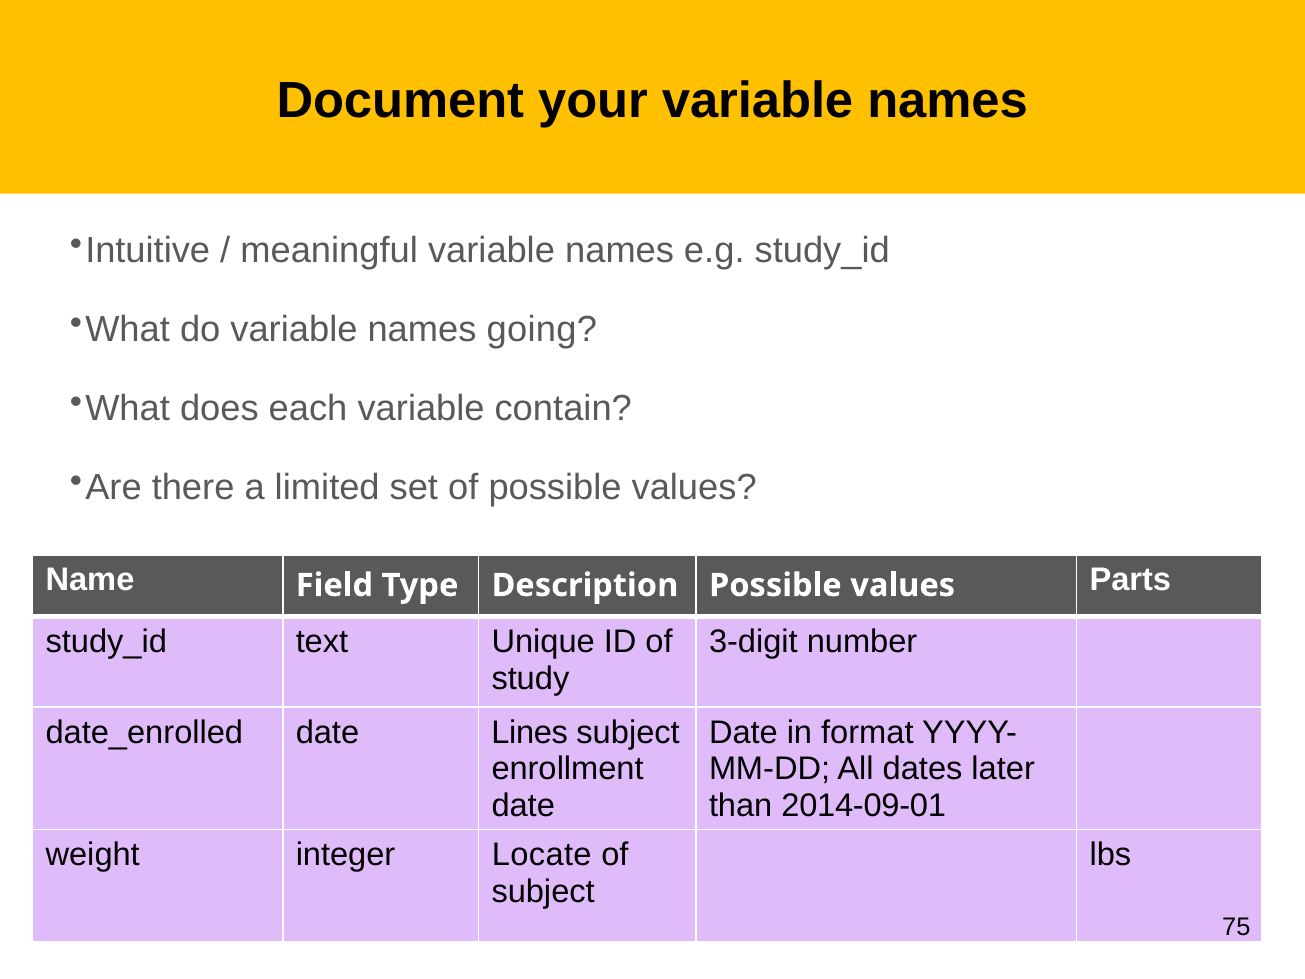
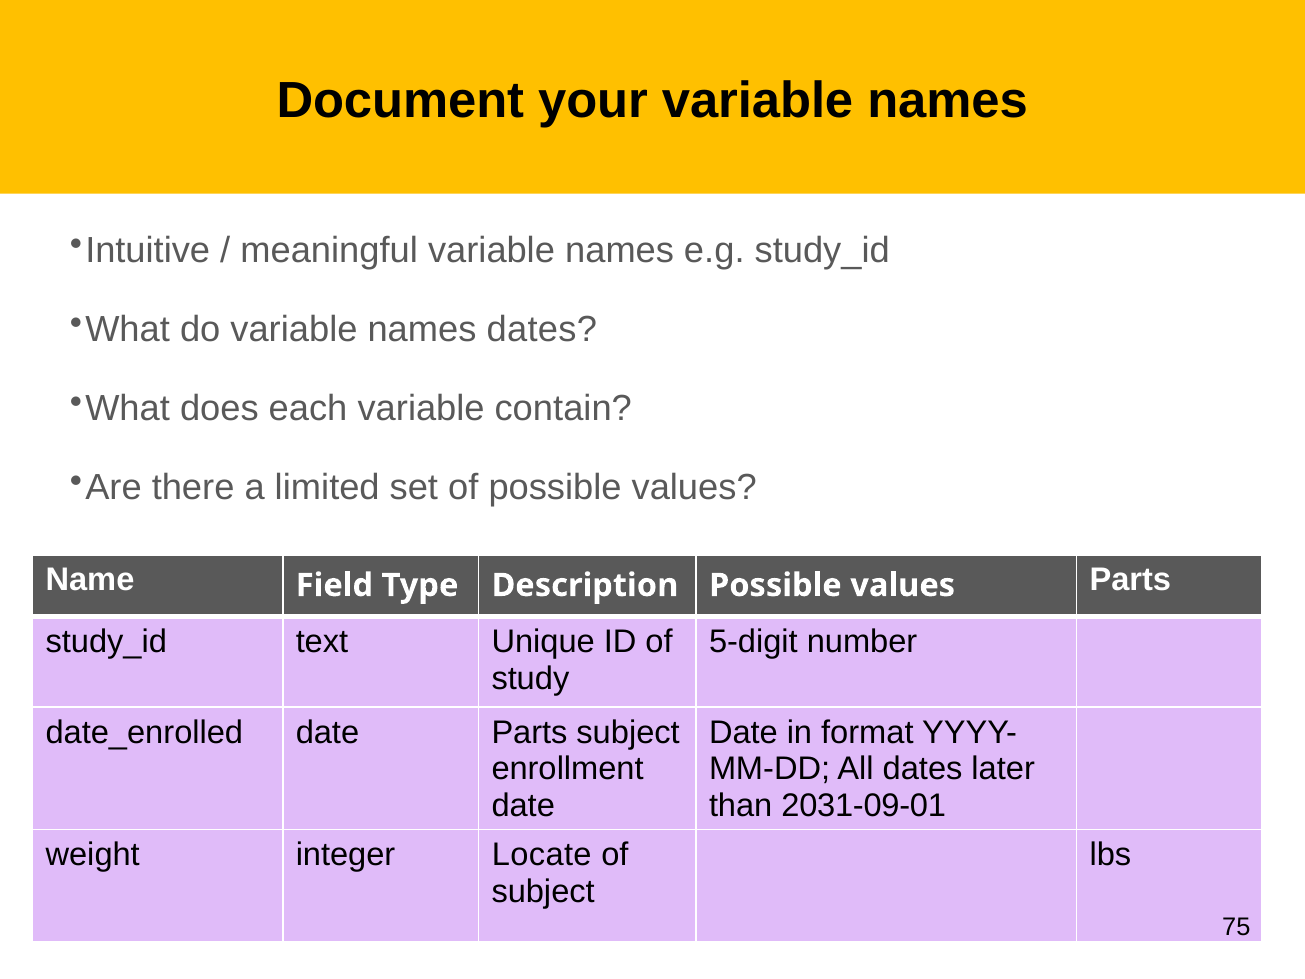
names going: going -> dates (542, 329)
3-digit: 3-digit -> 5-digit (753, 642)
date Lines: Lines -> Parts (529, 732)
2014-09-01: 2014-09-01 -> 2031-09-01 (864, 805)
